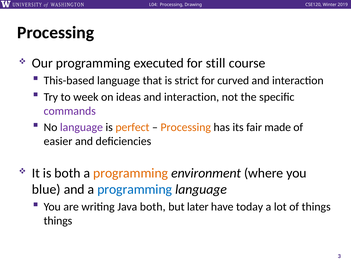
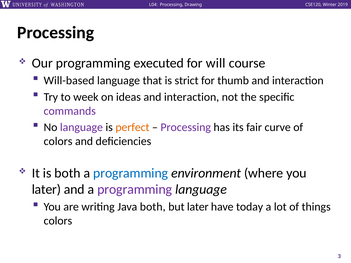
still: still -> will (216, 63)
This-based: This-based -> Will-based (69, 81)
curved: curved -> thumb (233, 81)
Processing colour: orange -> purple (186, 127)
made: made -> curve (278, 127)
easier: easier -> colors (58, 141)
programming colour: orange -> blue (131, 173)
blue: blue -> later (46, 190)
programming colour: blue -> purple (135, 190)
things: things -> colors (58, 221)
